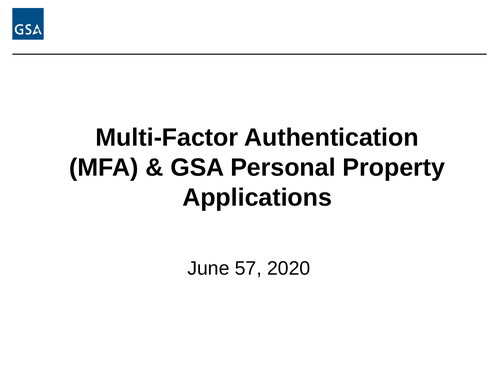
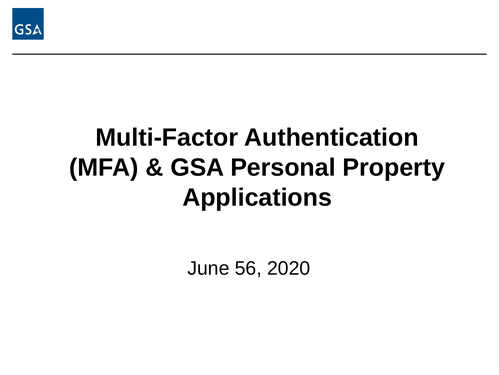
57: 57 -> 56 (248, 268)
